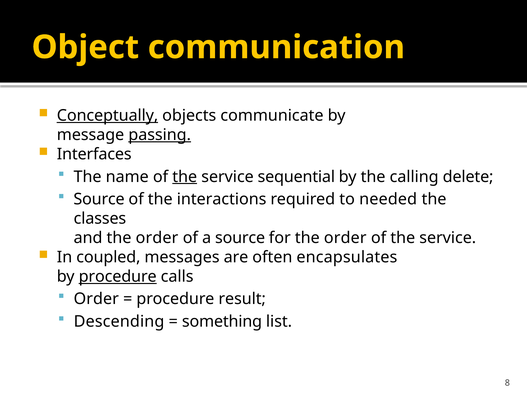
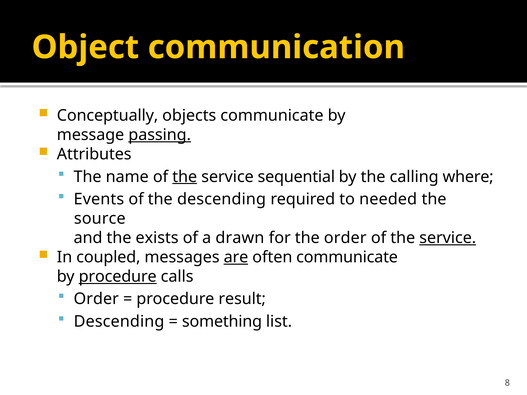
Conceptually underline: present -> none (108, 116)
Interfaces: Interfaces -> Attributes (94, 154)
delete: delete -> where (468, 177)
Source: Source -> Events (99, 199)
the interactions: interactions -> descending (222, 199)
classes: classes -> source (100, 219)
and the order: order -> exists (157, 238)
a source: source -> drawn (240, 238)
service underline: none -> present (448, 238)
are underline: none -> present (236, 257)
often encapsulates: encapsulates -> communicate (347, 257)
